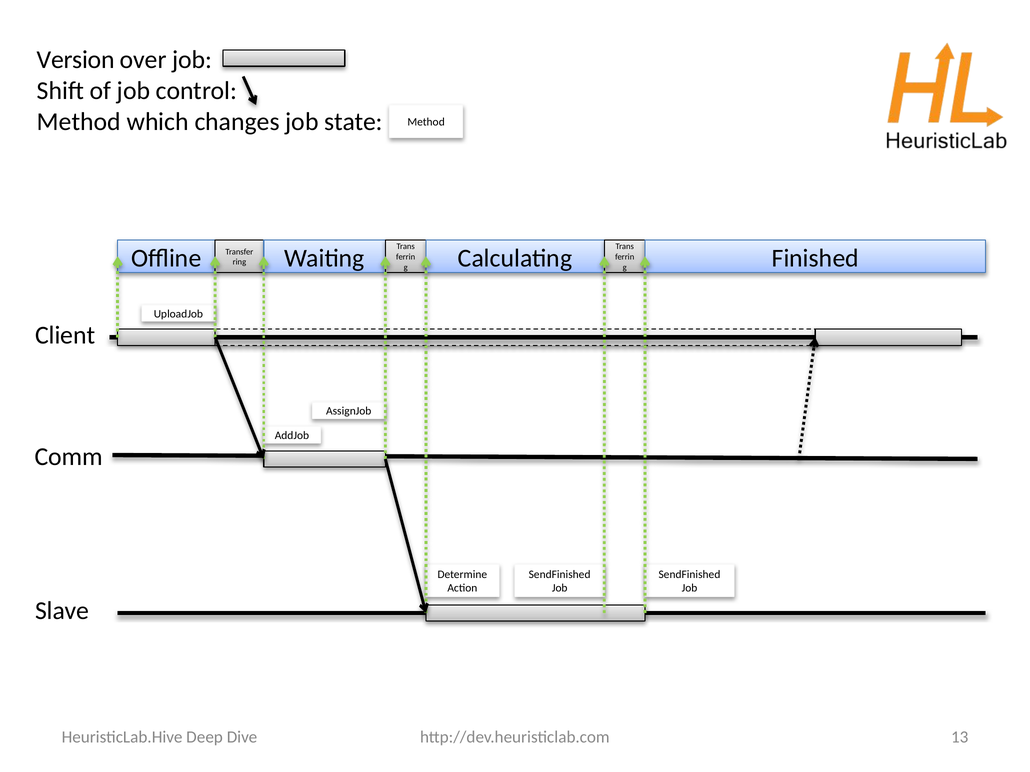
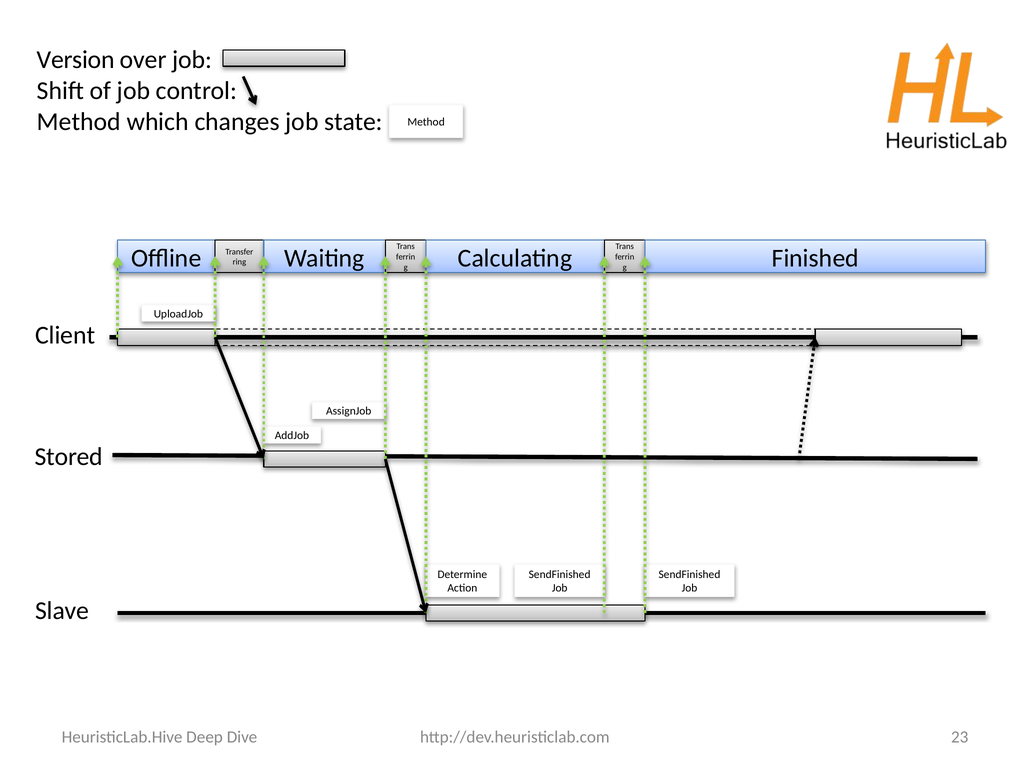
Comm: Comm -> Stored (69, 457)
13: 13 -> 23 (960, 738)
